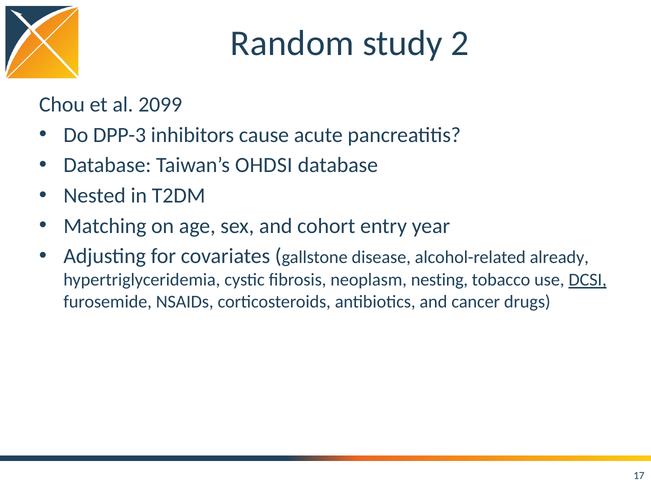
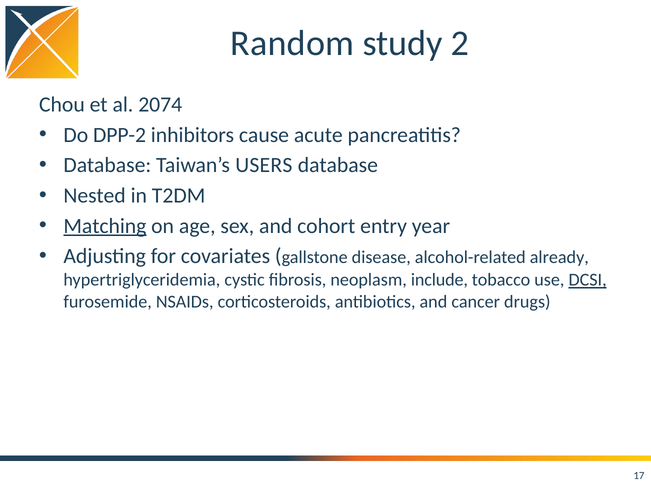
2099: 2099 -> 2074 (160, 105)
DPP-3: DPP-3 -> DPP-2 (120, 135)
OHDSI: OHDSI -> USERS (264, 165)
Matching underline: none -> present (105, 226)
nesting: nesting -> include (439, 280)
